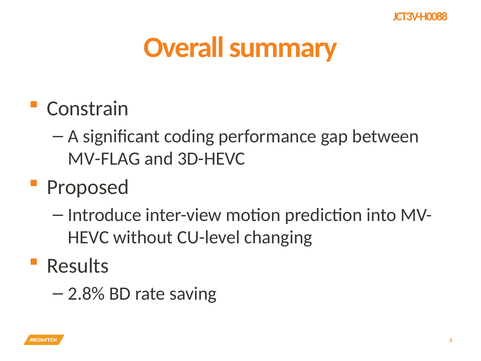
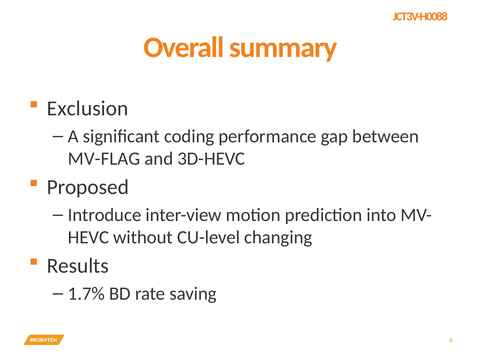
Constrain: Constrain -> Exclusion (88, 108)
2.8%: 2.8% -> 1.7% (86, 293)
